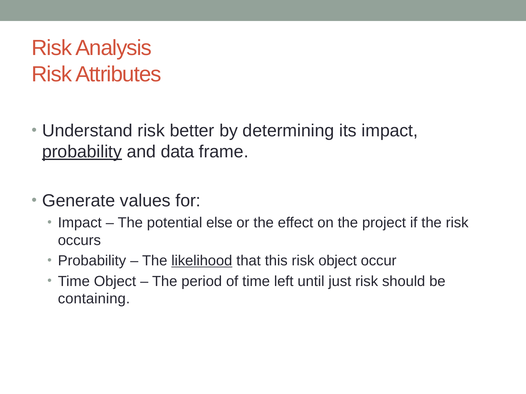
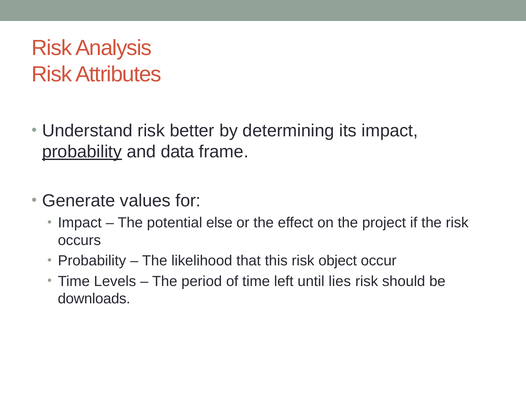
likelihood underline: present -> none (202, 261)
Time Object: Object -> Levels (115, 282)
just: just -> lies (340, 282)
containing: containing -> downloads (94, 299)
